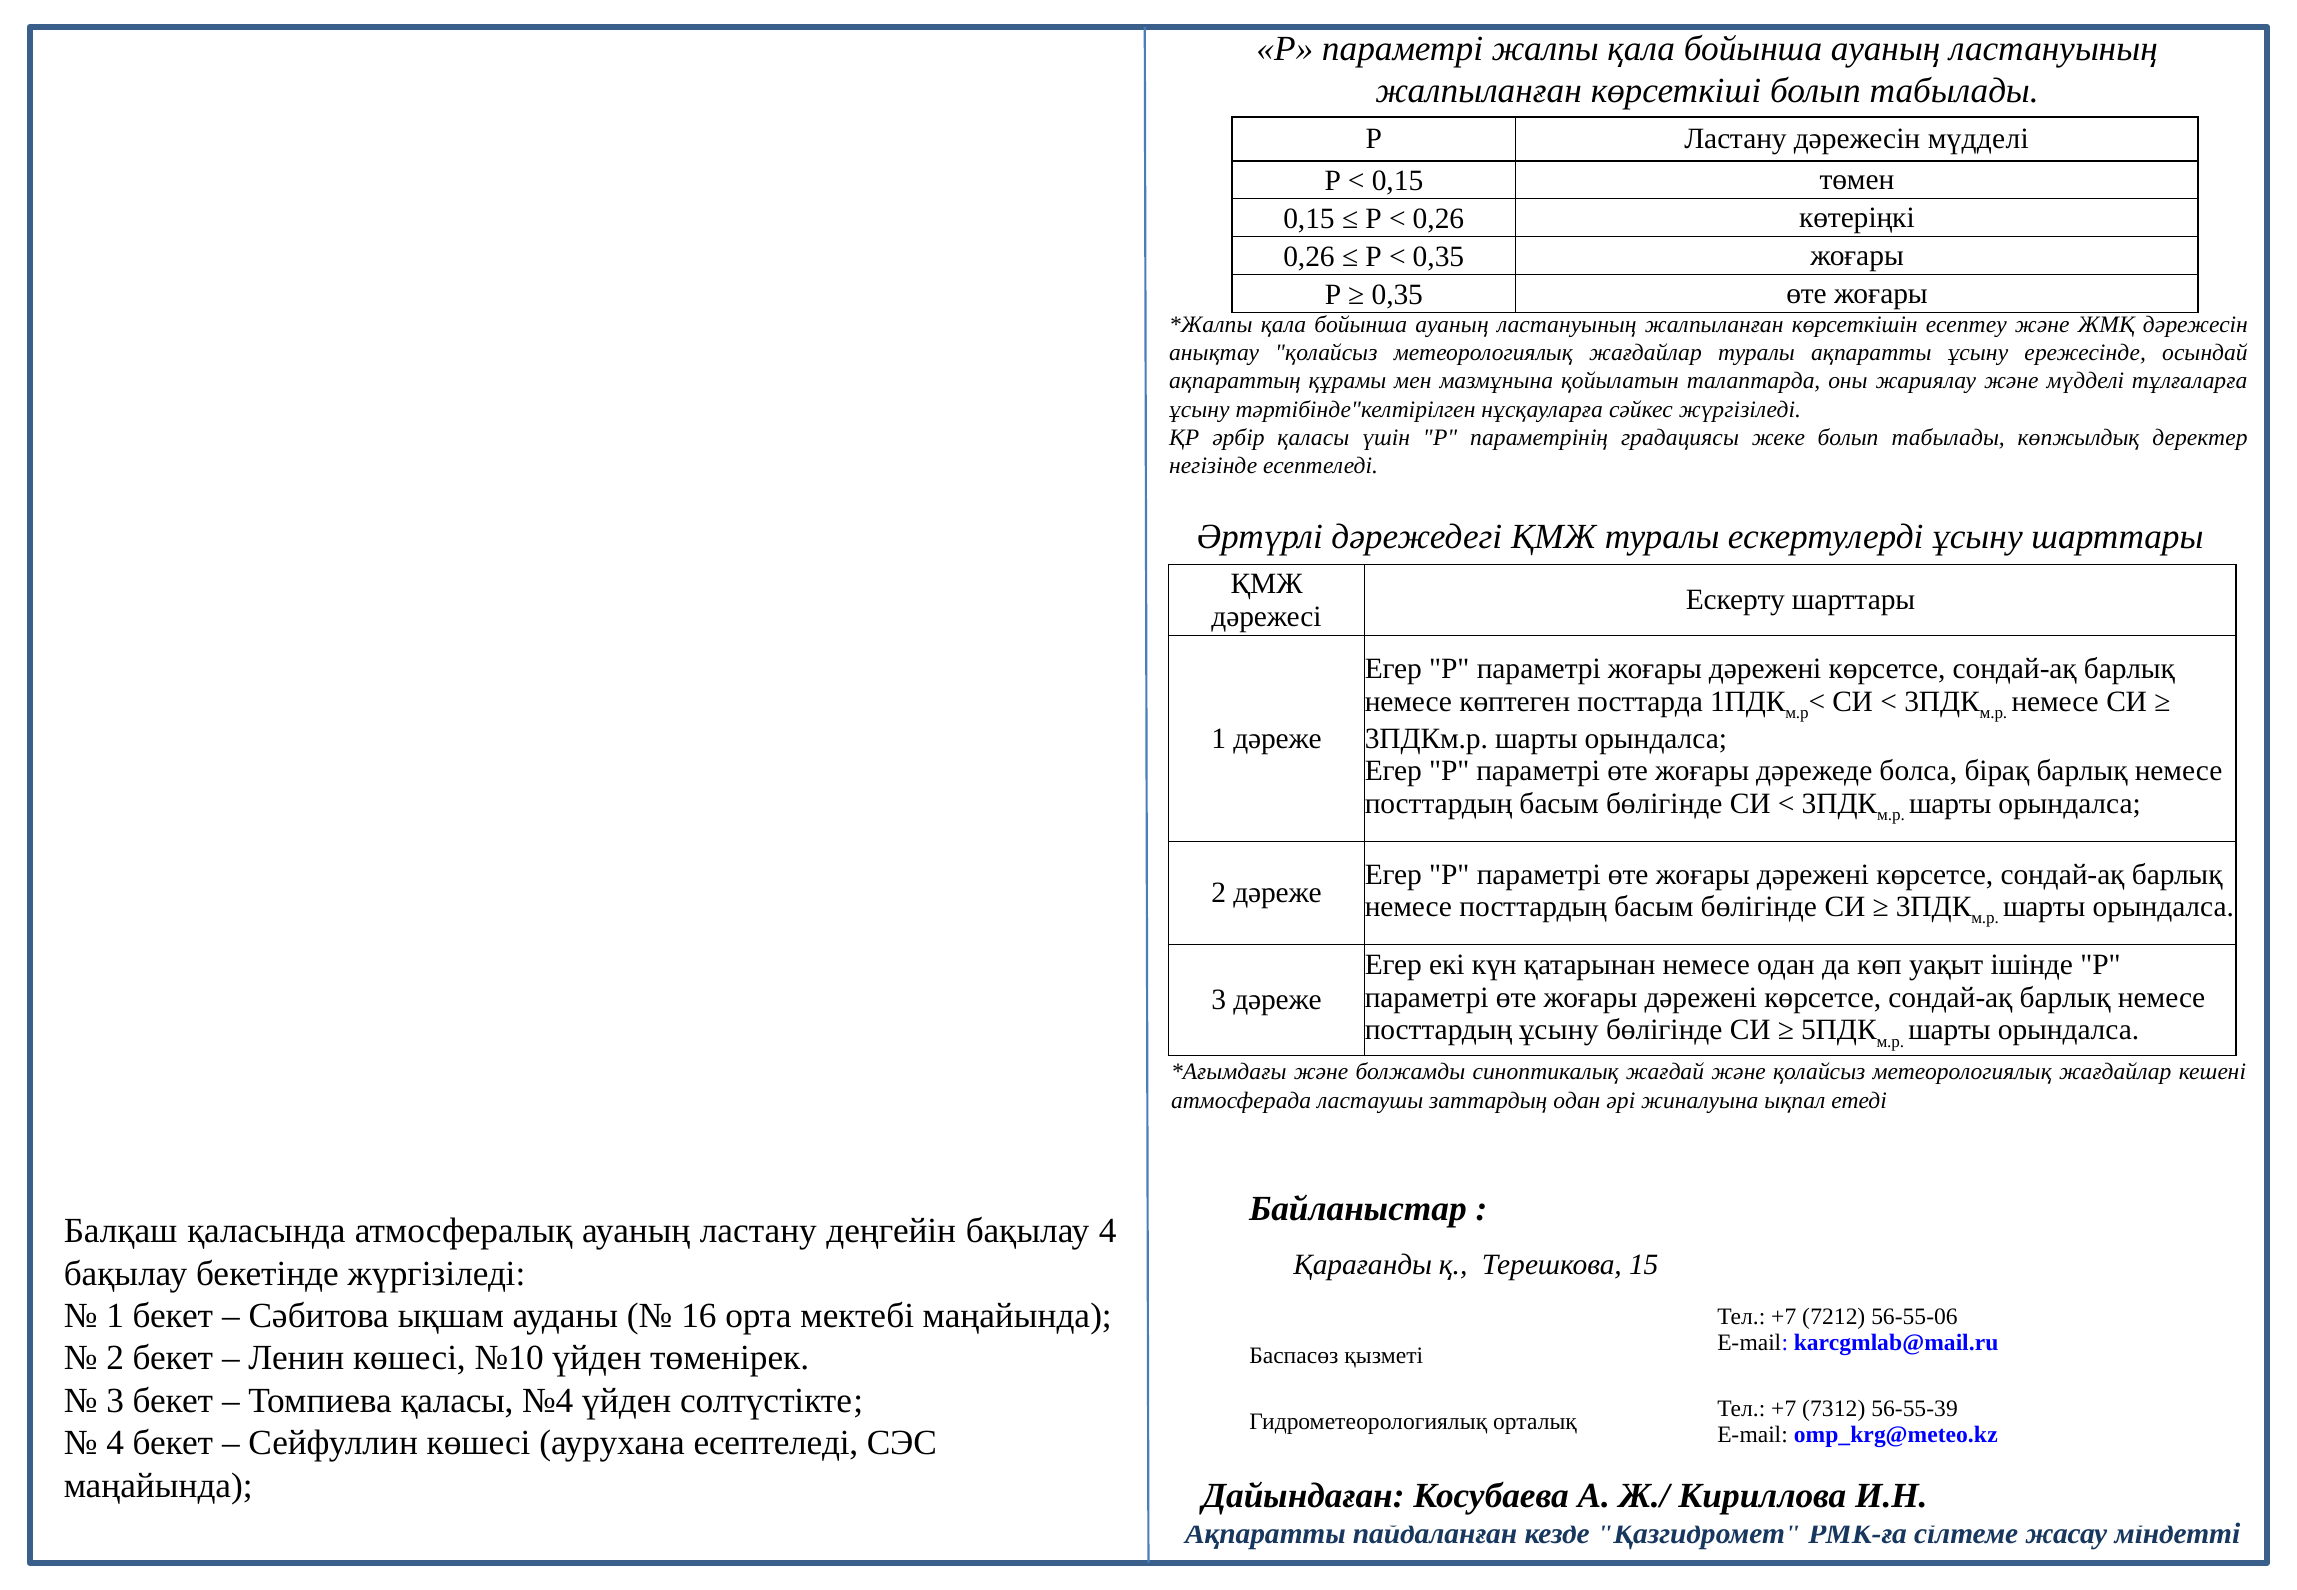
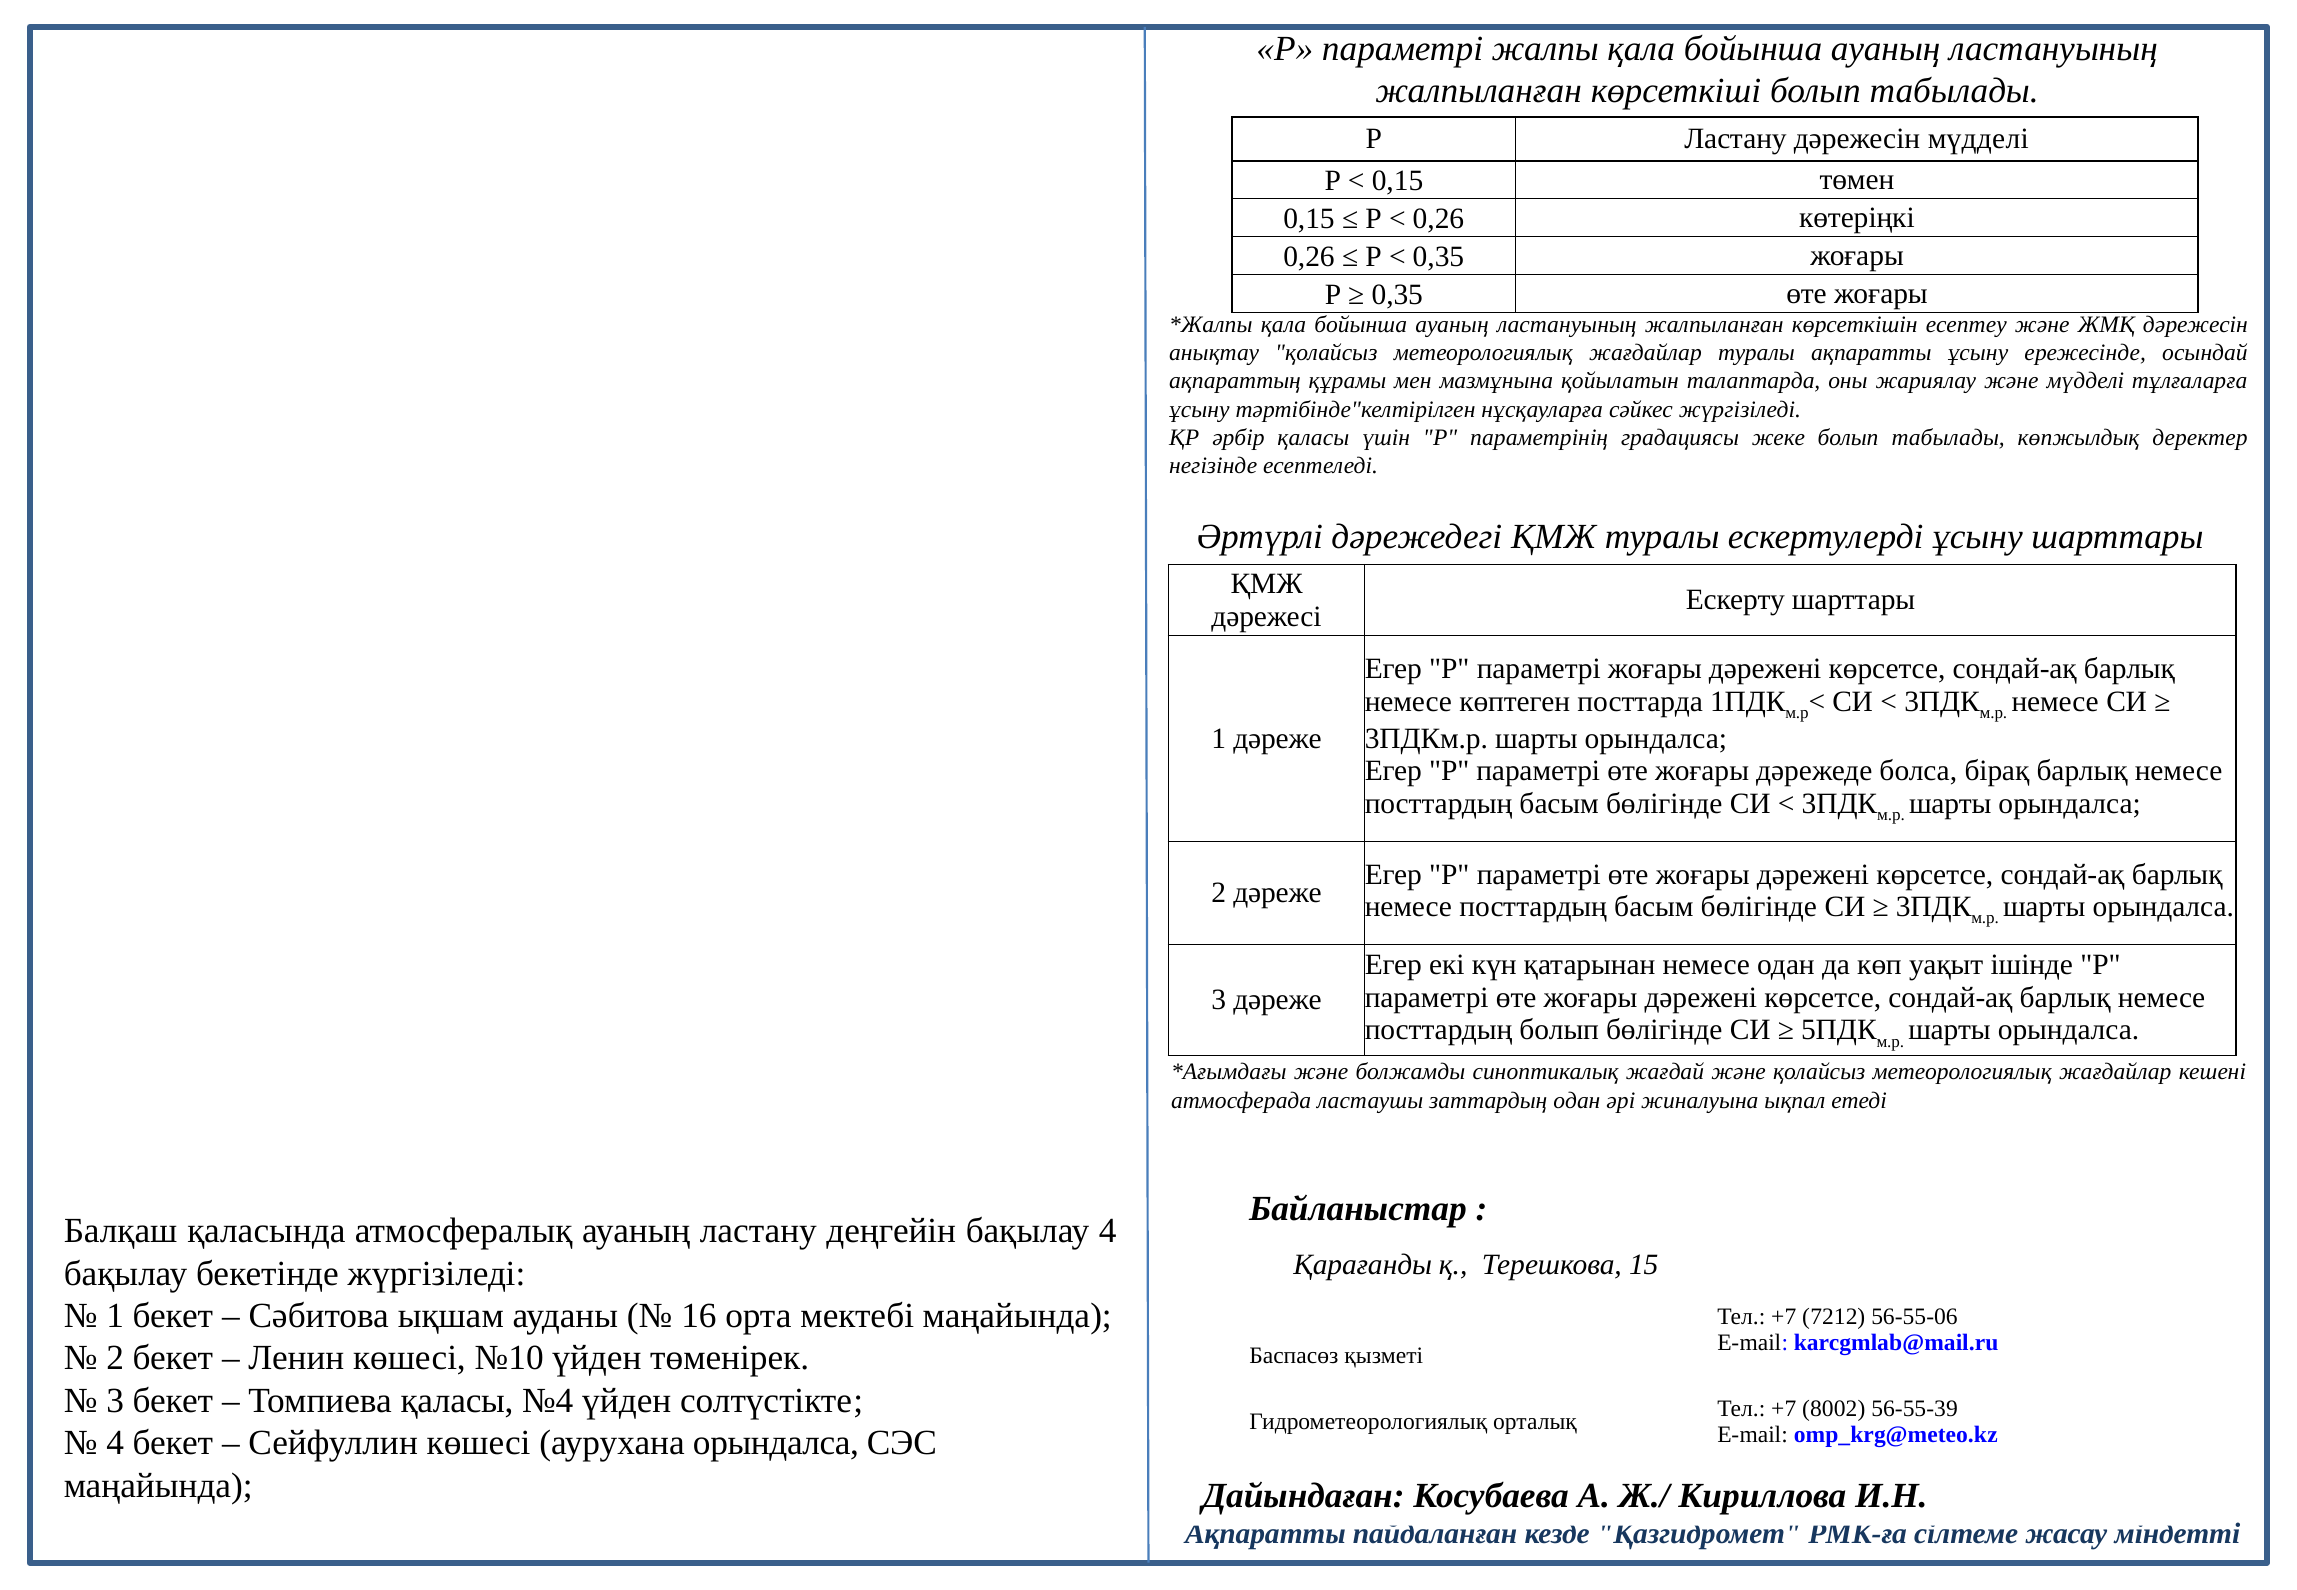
посттардың ұсыну: ұсыну -> болып (1559, 1030)
7312: 7312 -> 8002 (1834, 1409)
аурухана есептеледі: есептеледі -> орындалса (776, 1443)
